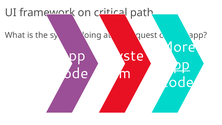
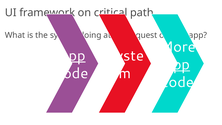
App underline: none -> present (72, 56)
